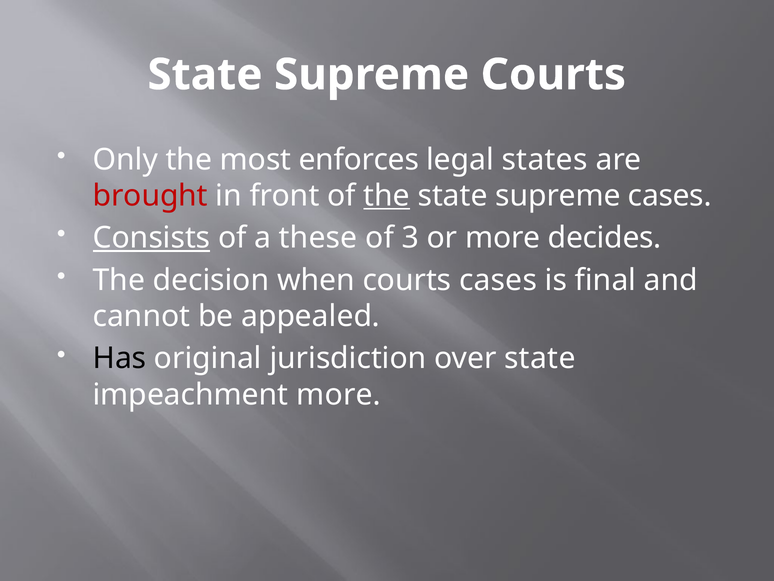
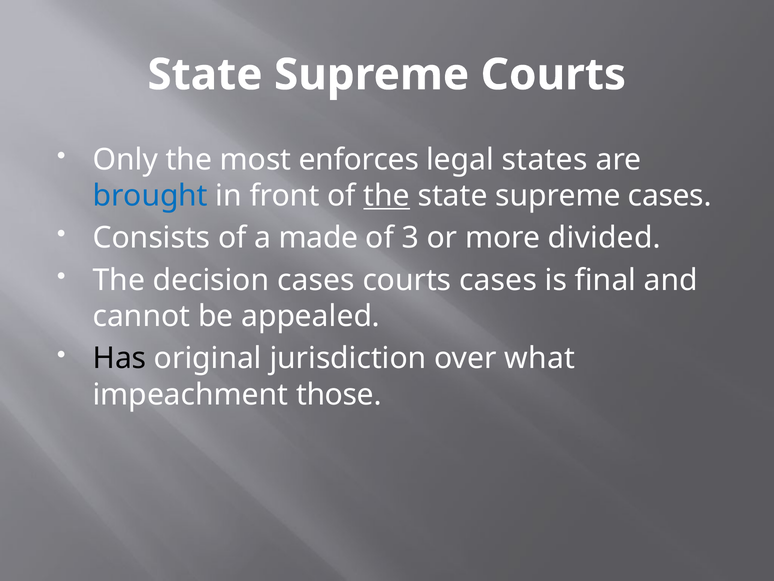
brought colour: red -> blue (150, 196)
Consists underline: present -> none (152, 238)
these: these -> made (318, 238)
decides: decides -> divided (604, 238)
decision when: when -> cases (316, 280)
over state: state -> what (540, 358)
impeachment more: more -> those (339, 394)
